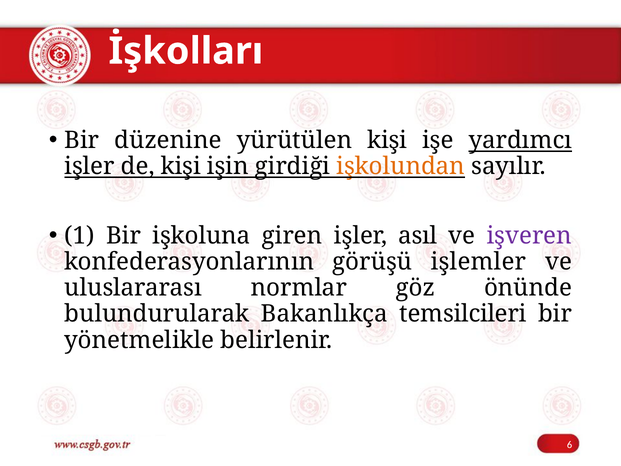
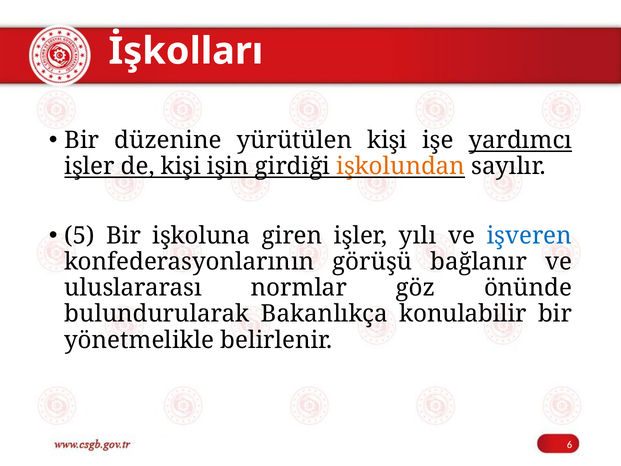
1: 1 -> 5 (79, 236)
asıl: asıl -> yılı (418, 236)
işveren colour: purple -> blue (529, 236)
işlemler: işlemler -> bağlanır (479, 262)
temsilcileri: temsilcileri -> konulabilir (463, 314)
